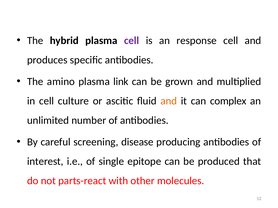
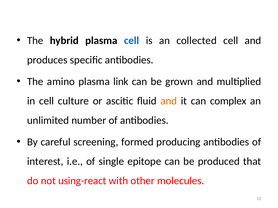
cell colour: purple -> blue (132, 41)
response: response -> collected (197, 41)
disease: disease -> formed (137, 142)
parts-react: parts-react -> using-react (82, 181)
